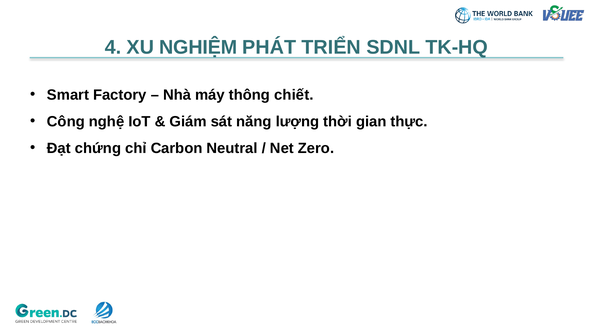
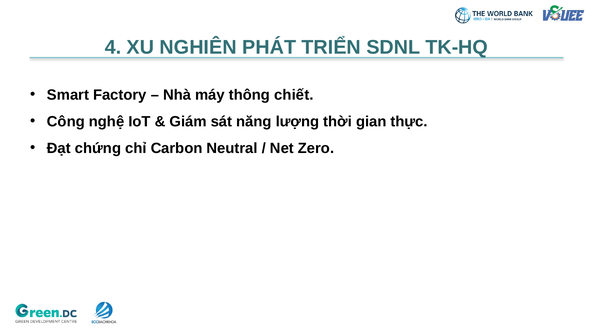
NGHIỆM: NGHIỆM -> NGHIÊN (198, 47)
